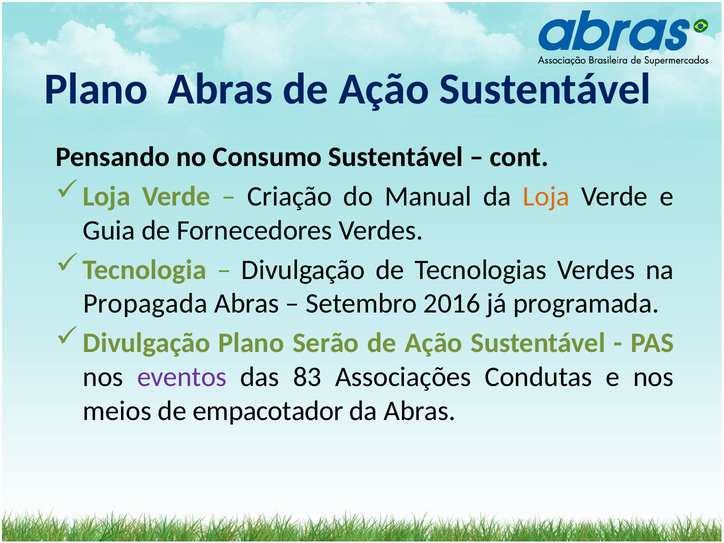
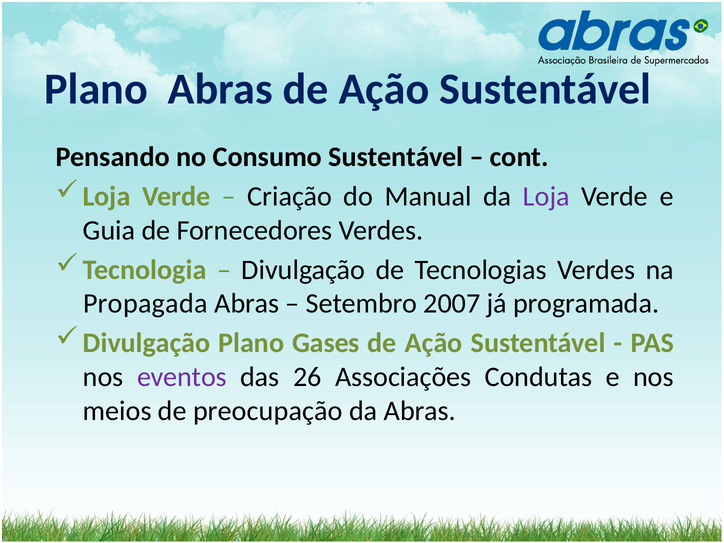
Loja colour: orange -> purple (546, 197)
2016: 2016 -> 2007 (452, 304)
Serão: Serão -> Gases (326, 343)
83: 83 -> 26 (307, 377)
empacotador: empacotador -> preocupação (268, 411)
